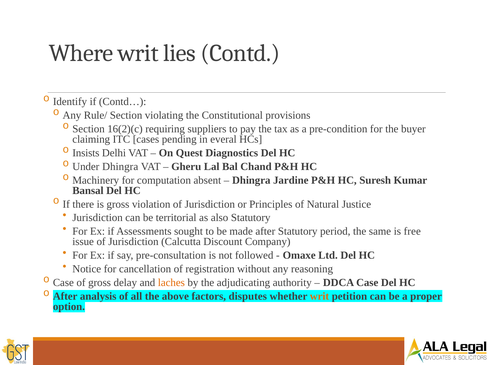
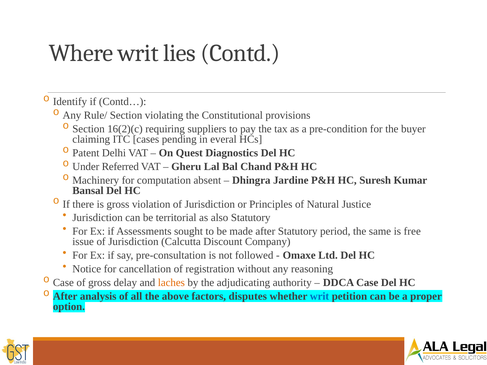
Insists: Insists -> Patent (86, 153)
Under Dhingra: Dhingra -> Referred (120, 167)
writ colour: orange -> blue (319, 296)
